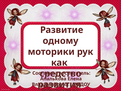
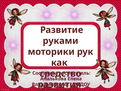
одному: одному -> руками (60, 41)
